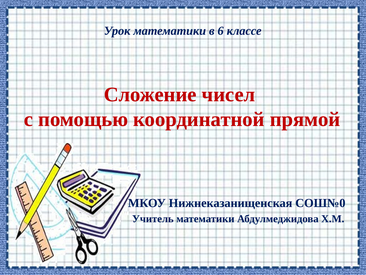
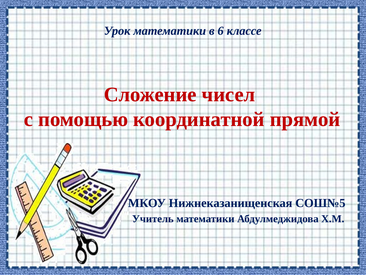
СОШ№0: СОШ№0 -> СОШ№5 (320, 203)
